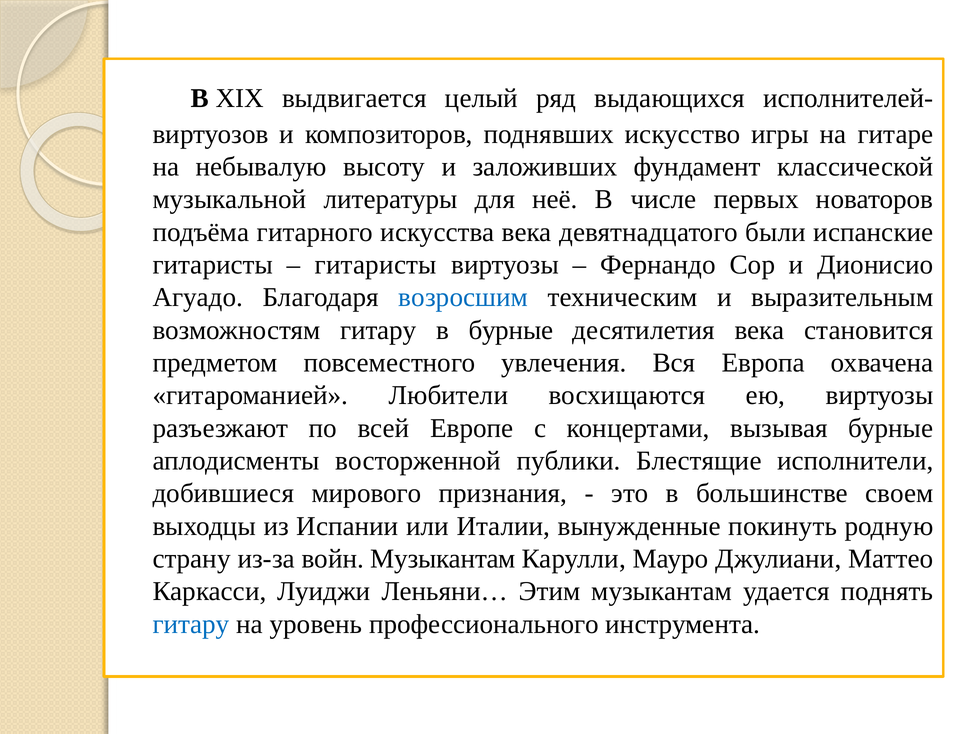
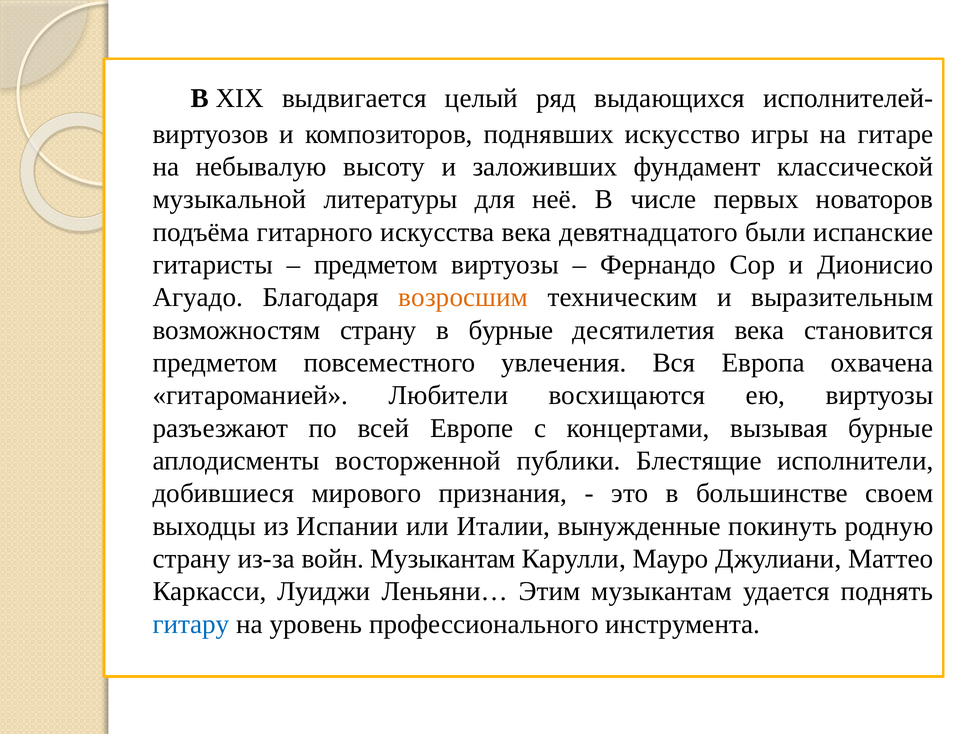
гитаристы: гитаристы -> предметом (376, 265)
возросшим colour: blue -> orange (463, 297)
возможностям гитару: гитару -> страну (378, 330)
